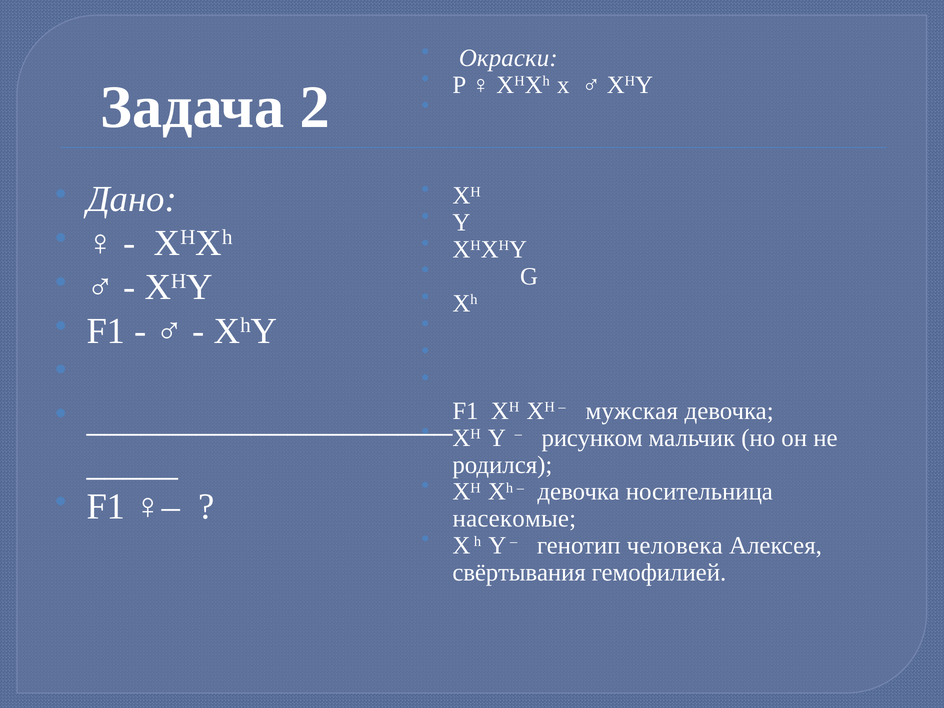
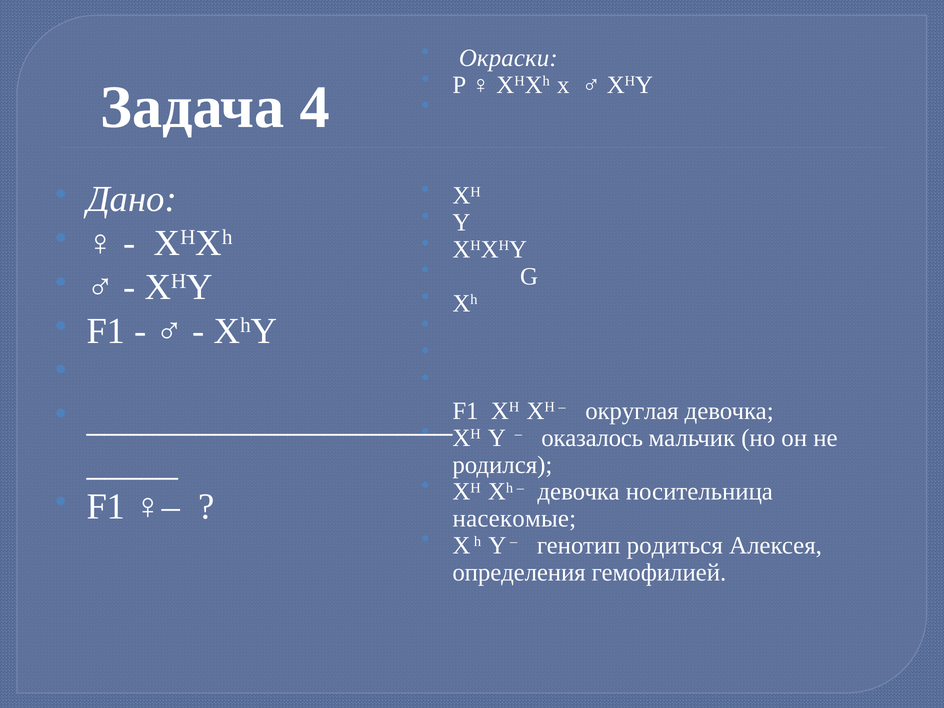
2: 2 -> 4 (315, 107)
мужская: мужская -> округлая (632, 411)
рисунком: рисунком -> оказалось (592, 438)
человека: человека -> родиться (675, 546)
свёртывания: свёртывания -> определения (519, 572)
